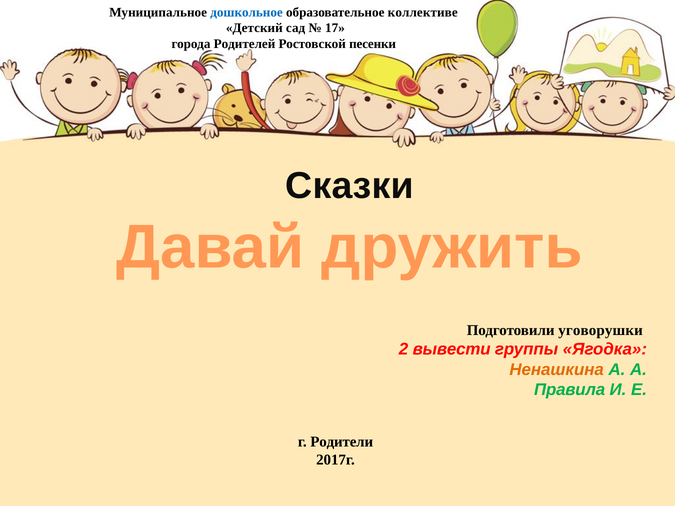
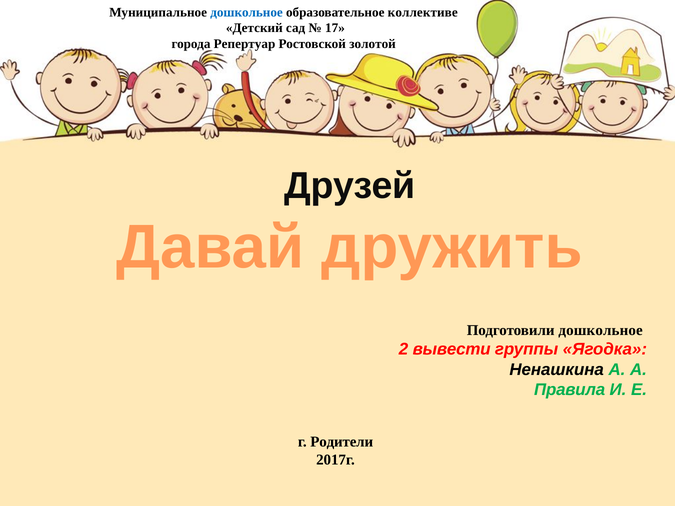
Родителей: Родителей -> Репертуар (244, 44)
песенки: песенки -> золотой (373, 44)
Сказки: Сказки -> Друзей (350, 186)
Подготовили уговорушки: уговорушки -> дошкольное (601, 330)
Ненашкина colour: orange -> black (557, 370)
